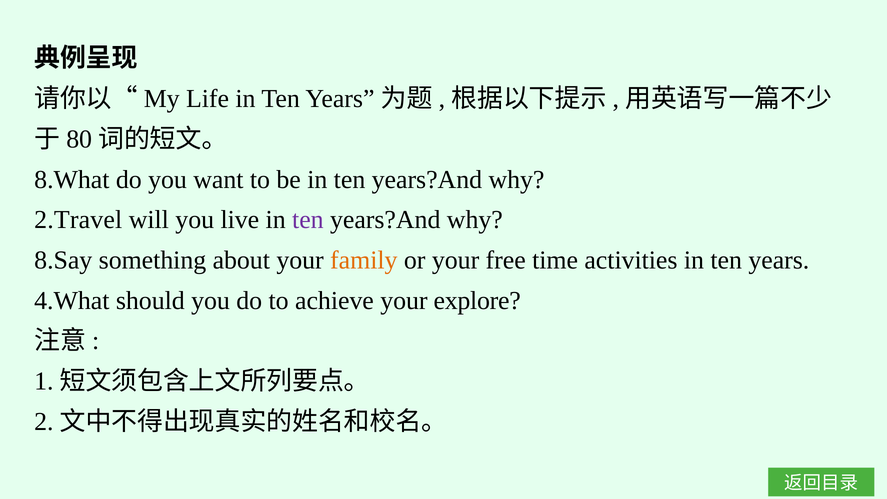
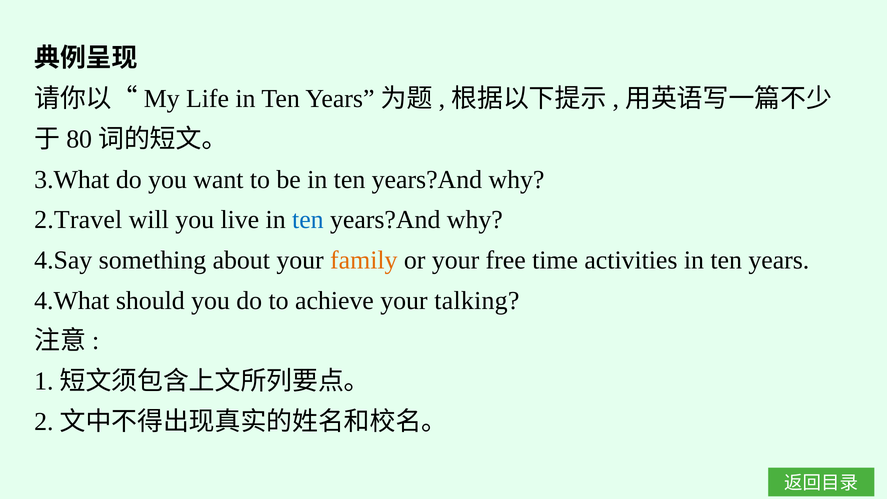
8.What: 8.What -> 3.What (72, 179)
ten colour: purple -> blue (308, 220)
8.Say: 8.Say -> 4.Say (63, 260)
explore: explore -> talking (477, 301)
